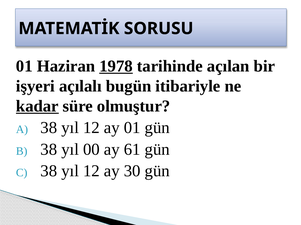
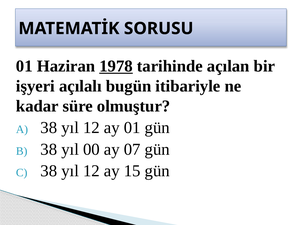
kadar underline: present -> none (37, 106)
61: 61 -> 07 (132, 150)
30: 30 -> 15 (132, 172)
